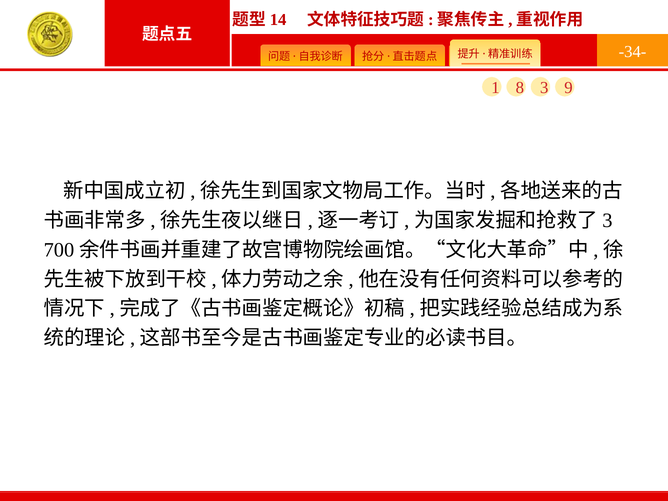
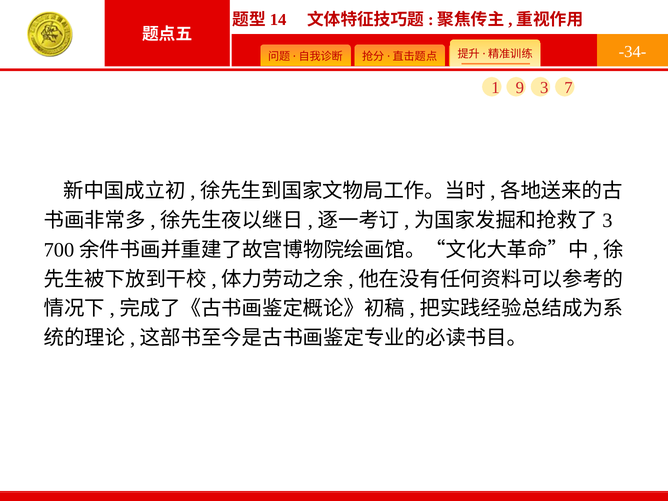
8: 8 -> 9 (520, 88)
9: 9 -> 7 (569, 88)
